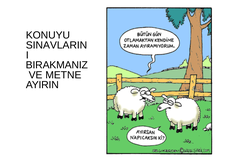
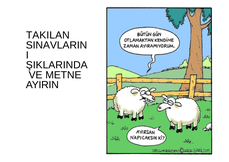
KONUYU: KONUYU -> TAKILAN (48, 35)
BIRAKMANIZ: BIRAKMANIZ -> ŞIKLARINDA (57, 65)
